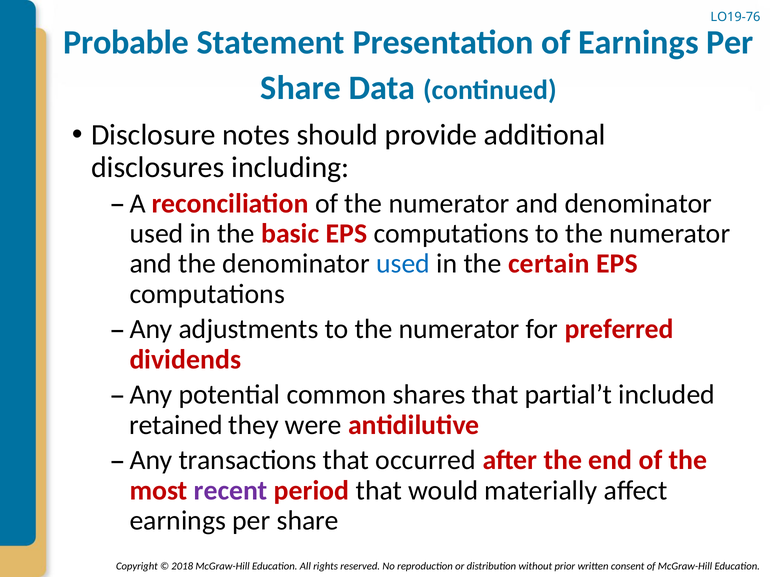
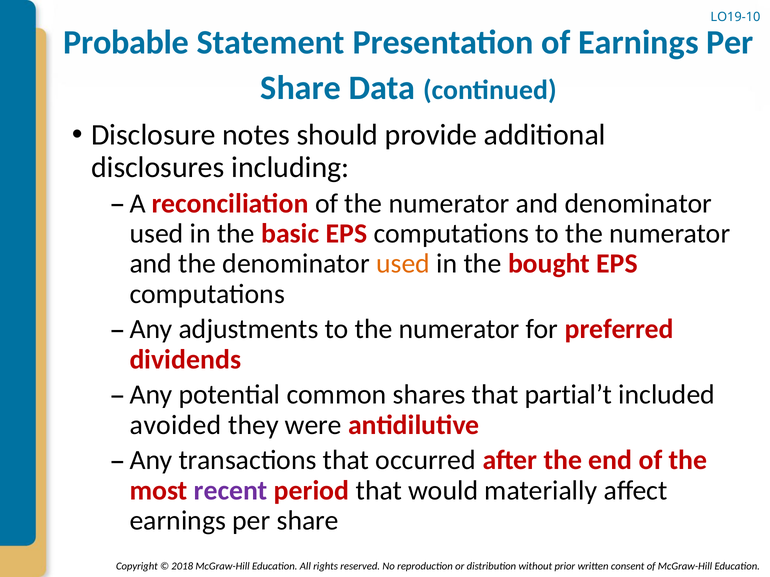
LO19-76: LO19-76 -> LO19-10 (735, 17)
used colour: blue -> orange (403, 264)
certain: certain -> bought (549, 264)
retained: retained -> avoided (176, 425)
